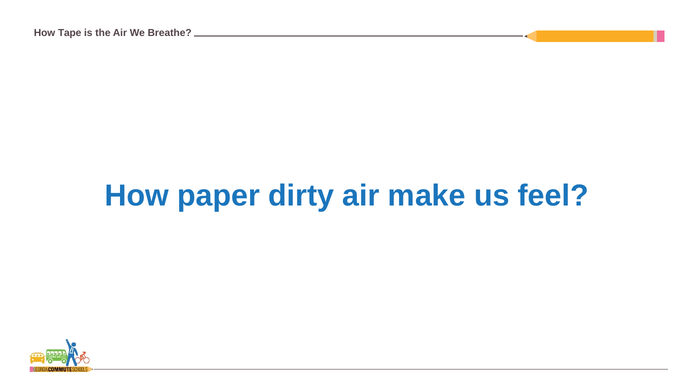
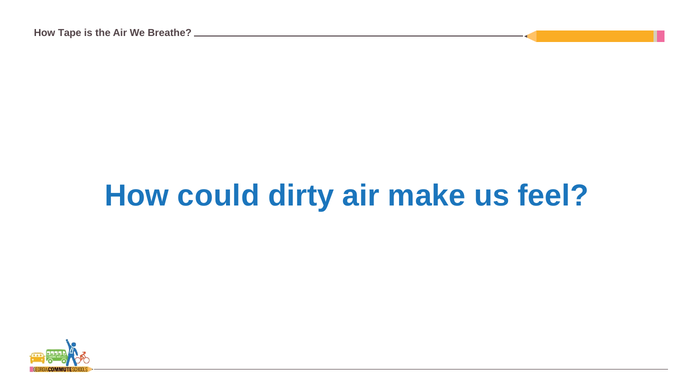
paper: paper -> could (219, 196)
